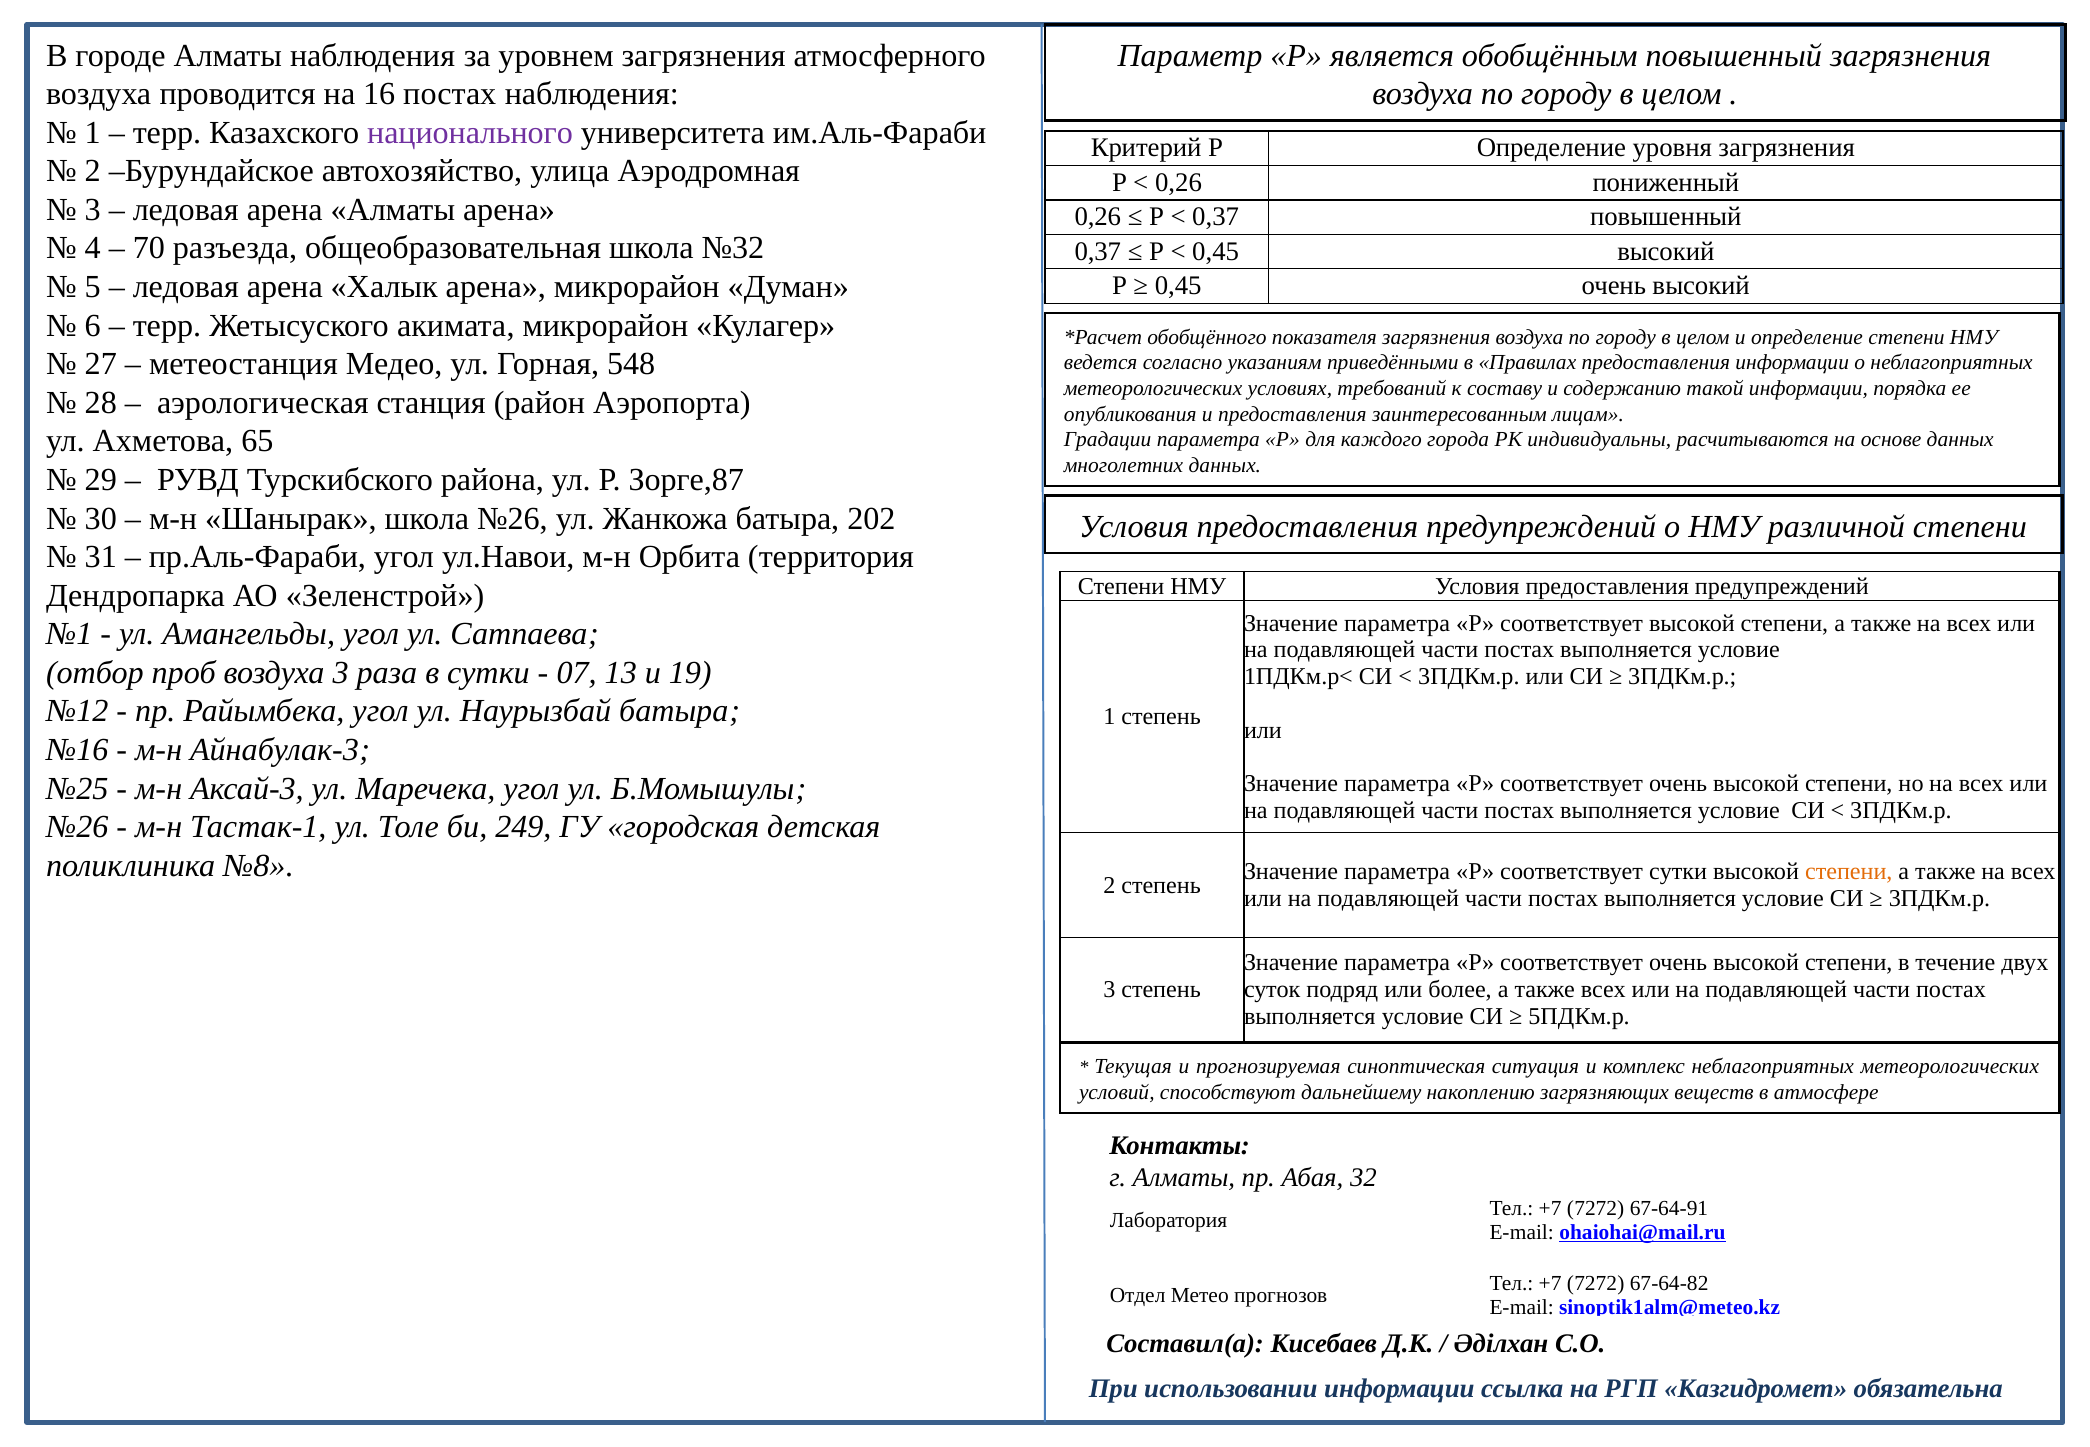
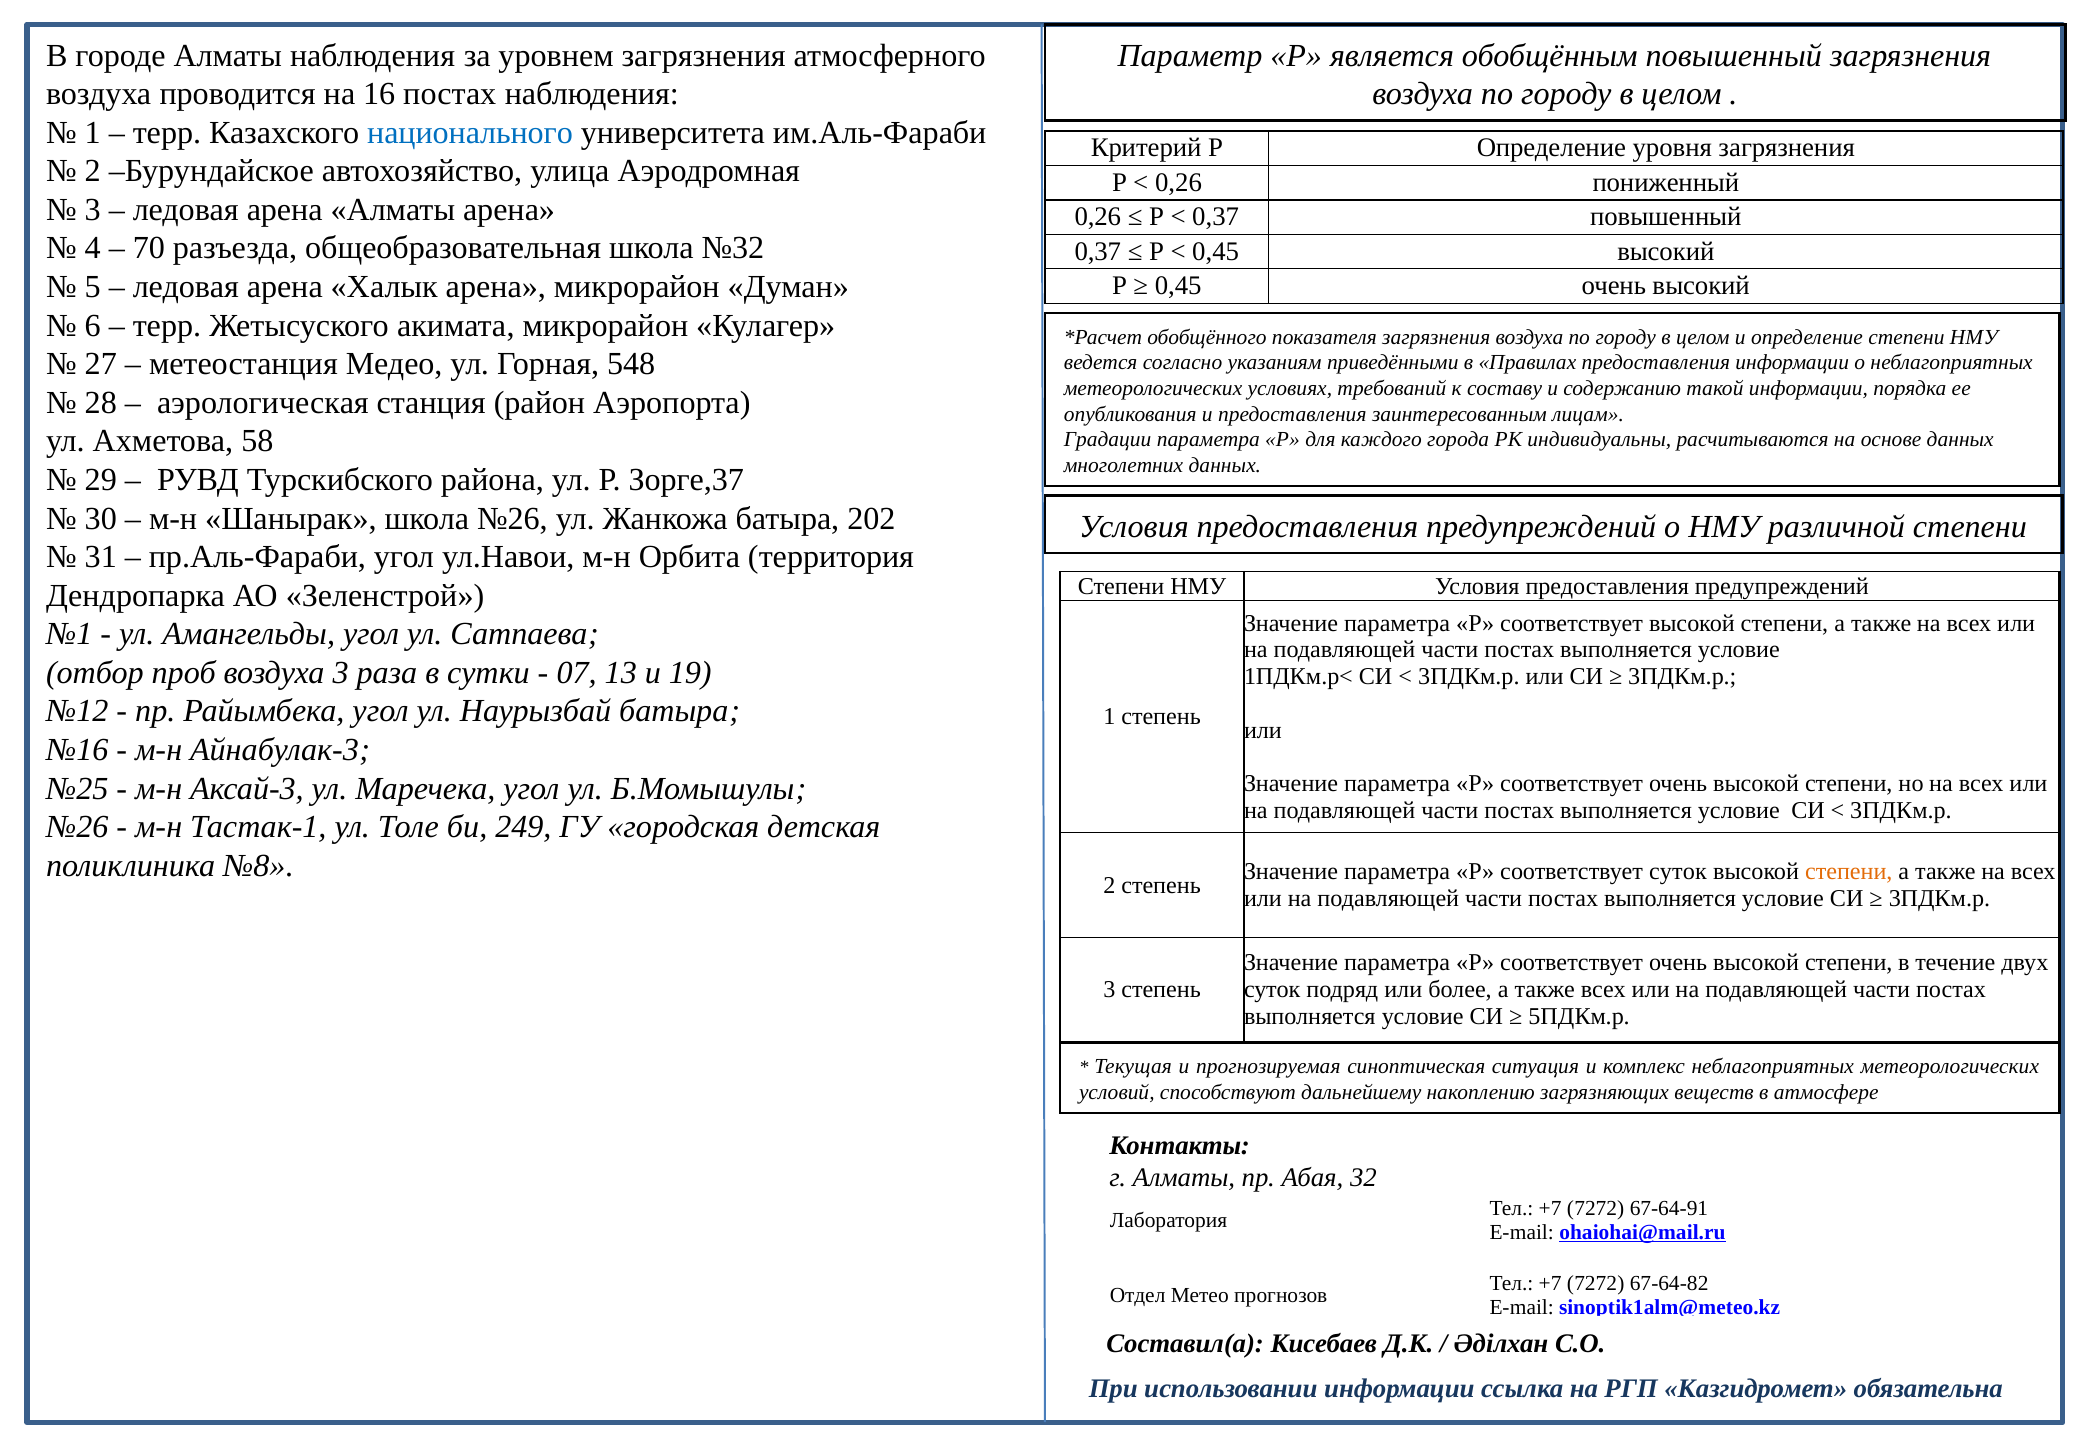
национального colour: purple -> blue (470, 133)
65: 65 -> 58 (257, 441)
Зорге,87: Зорге,87 -> Зорге,37 (686, 480)
соответствует сутки: сутки -> суток (1678, 872)
